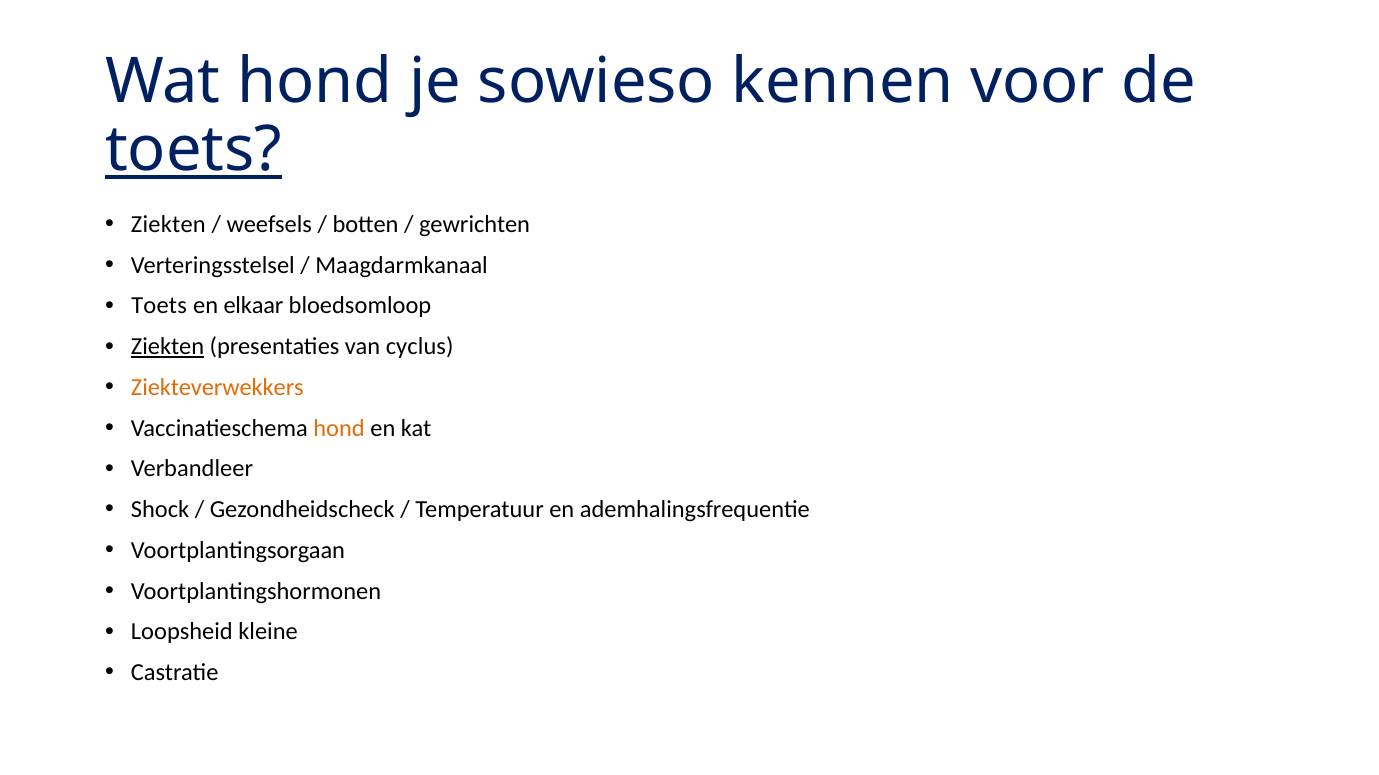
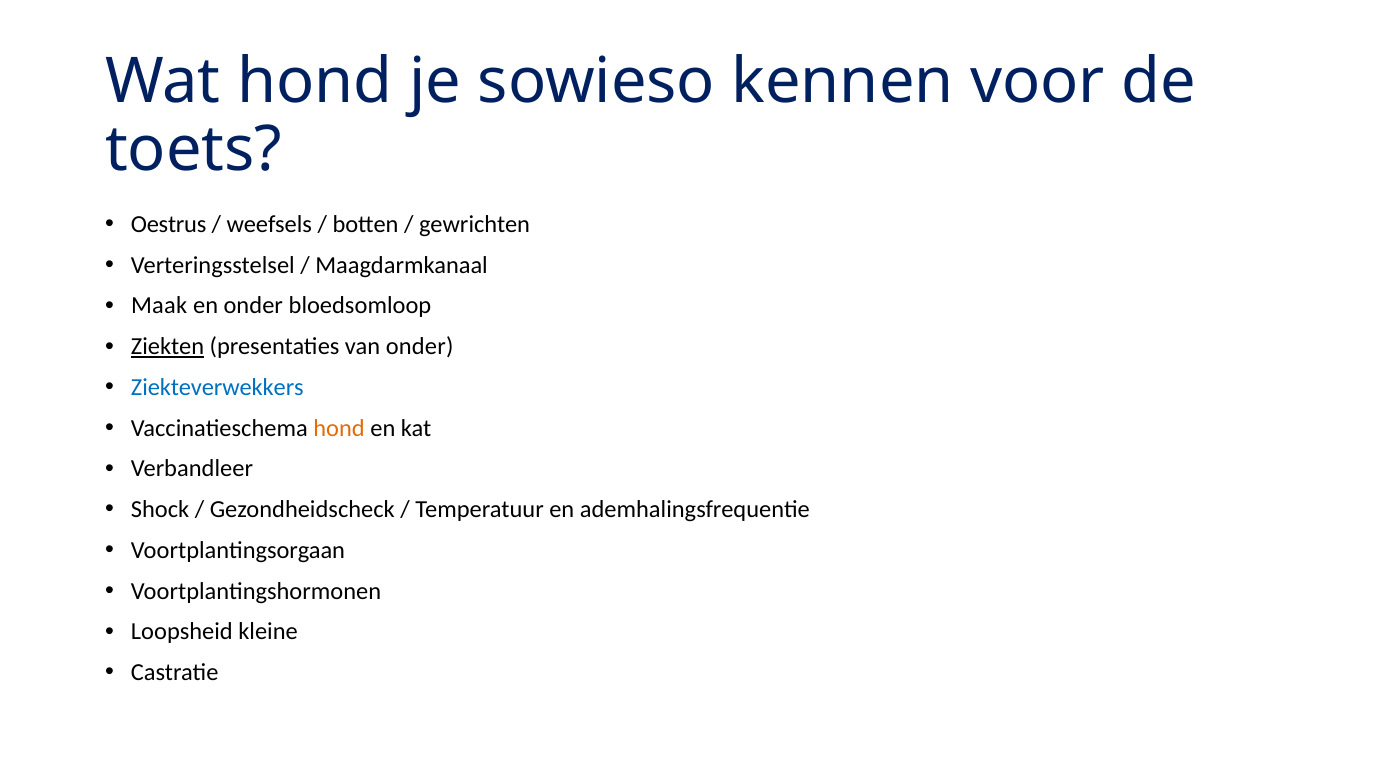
toets underline: present -> none (194, 150)
Ziekten: Ziekten -> Oestrus (169, 225)
Toets: Toets -> Maak (159, 306)
en elkaar: elkaar -> onder (253, 306)
van cyclus: cyclus -> onder (420, 347)
Ziekteverwekkers colour: orange -> blue (217, 388)
